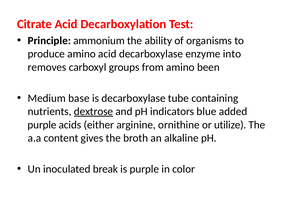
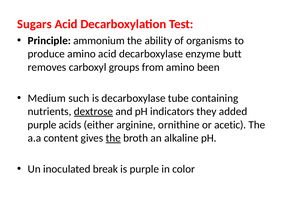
Citrate: Citrate -> Sugars (34, 24)
into: into -> butt (232, 54)
base: base -> such (79, 98)
blue: blue -> they (207, 111)
utilize: utilize -> acetic (230, 125)
the underline: none -> present (113, 138)
